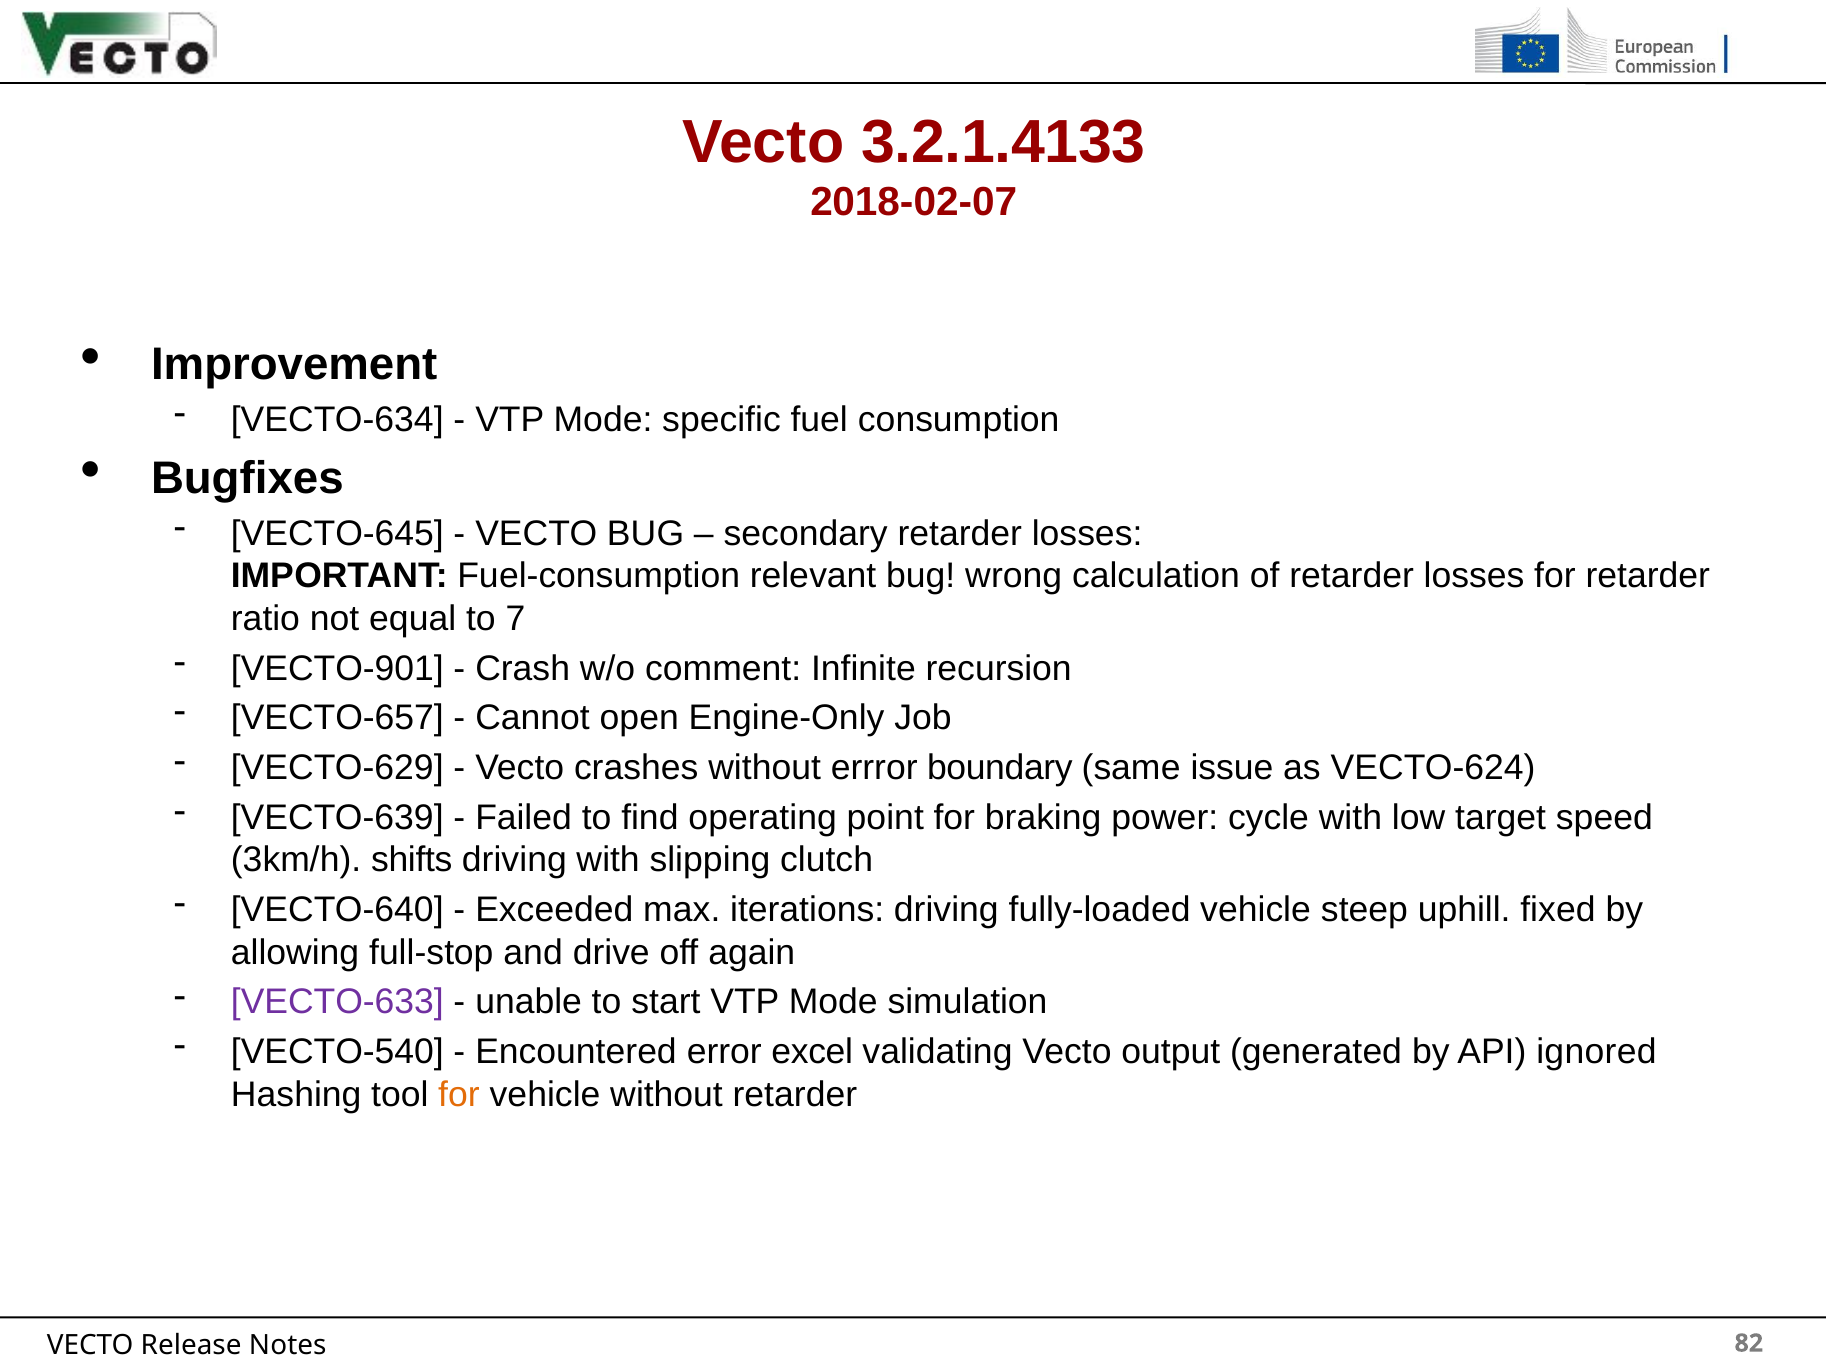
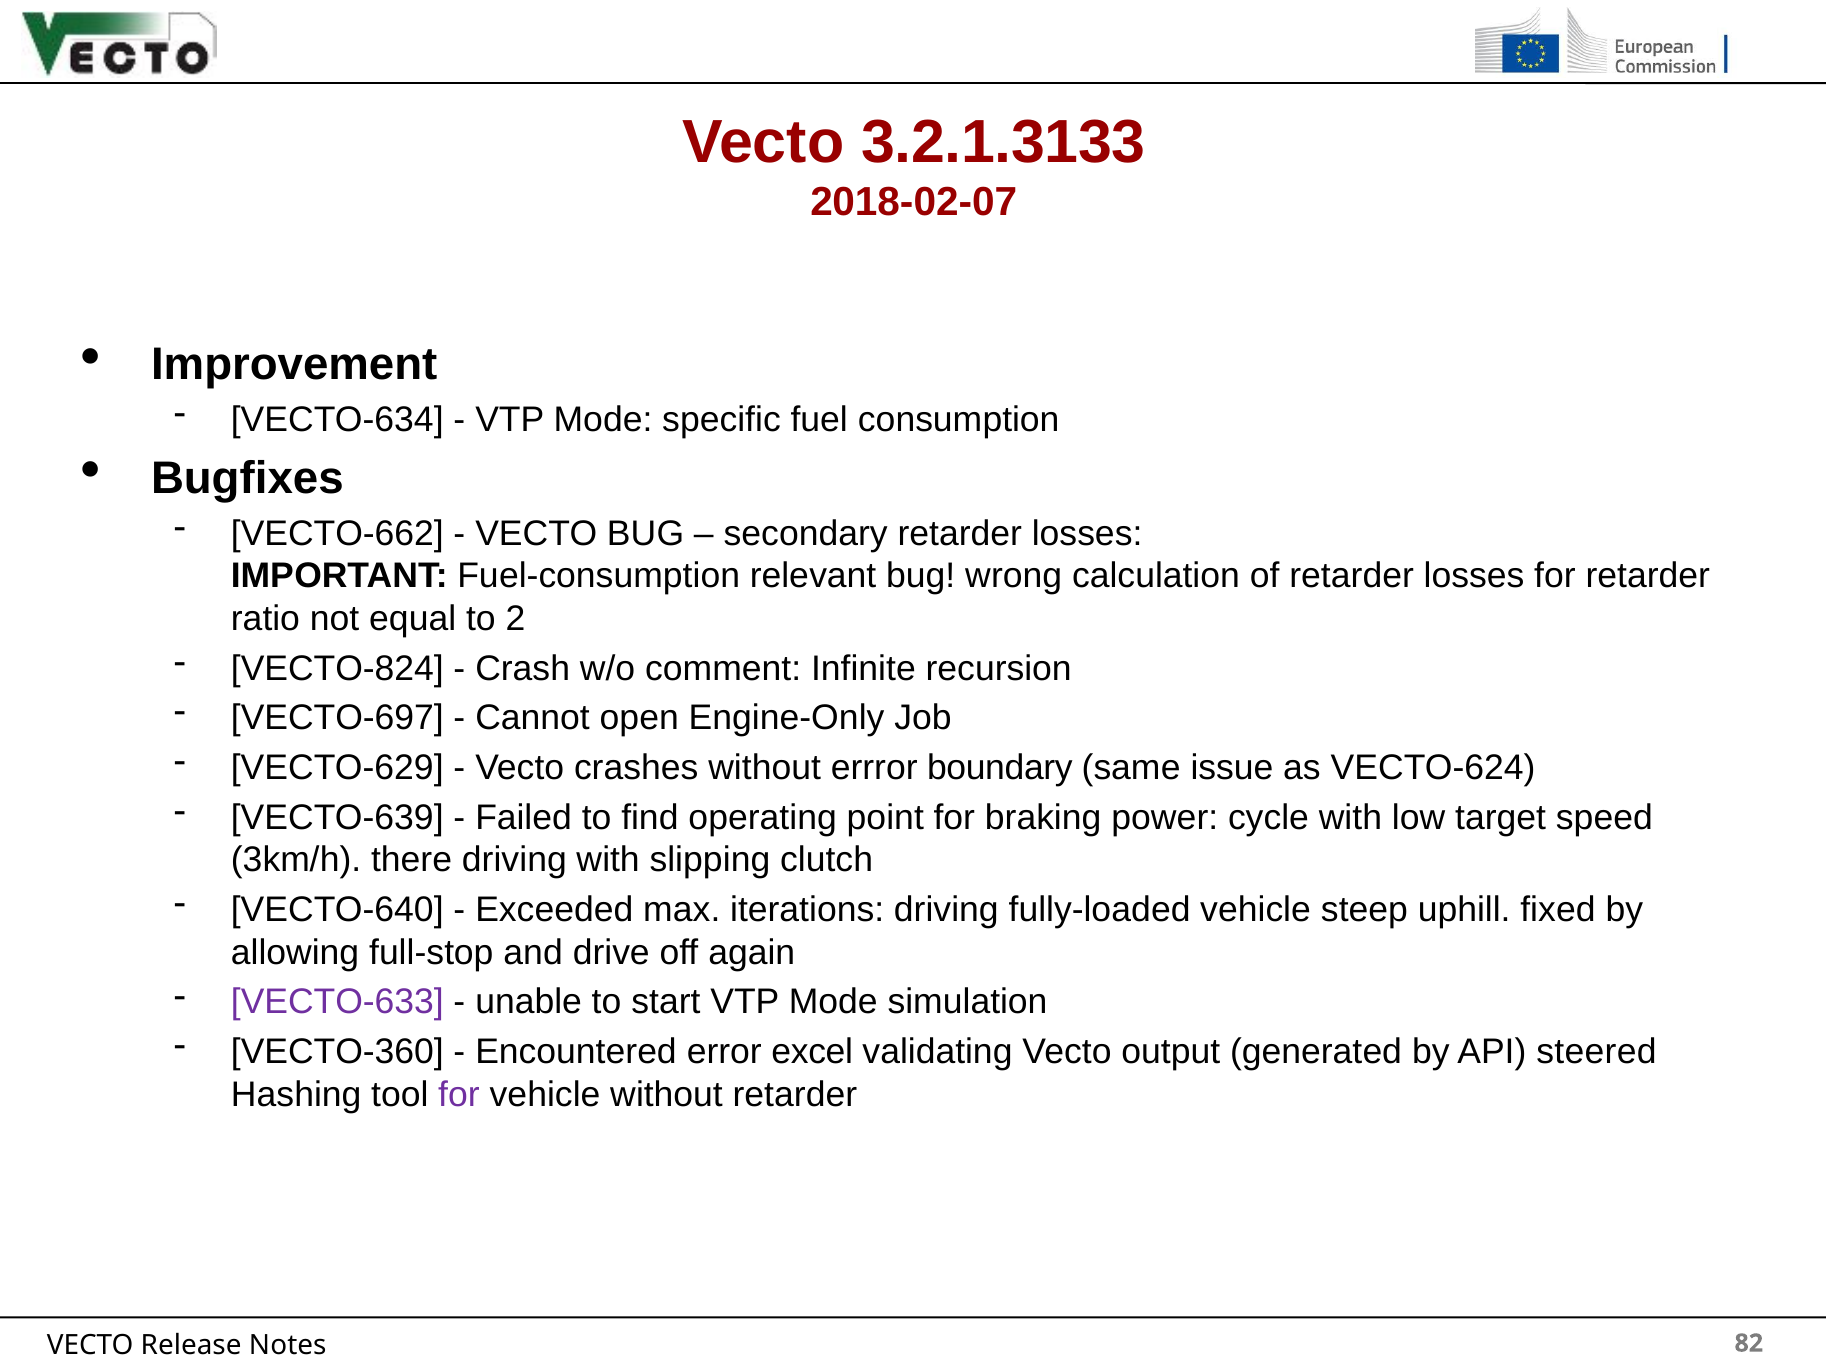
3.2.1.4133: 3.2.1.4133 -> 3.2.1.3133 (1003, 143)
VECTO-645: VECTO-645 -> VECTO-662 (337, 534)
7: 7 -> 2 (515, 619)
VECTO-901: VECTO-901 -> VECTO-824 (337, 669)
VECTO-657: VECTO-657 -> VECTO-697 (337, 718)
shifts: shifts -> there (412, 860)
VECTO-540: VECTO-540 -> VECTO-360 (337, 1052)
ignored: ignored -> steered (1596, 1052)
for colour: orange -> purple (459, 1095)
